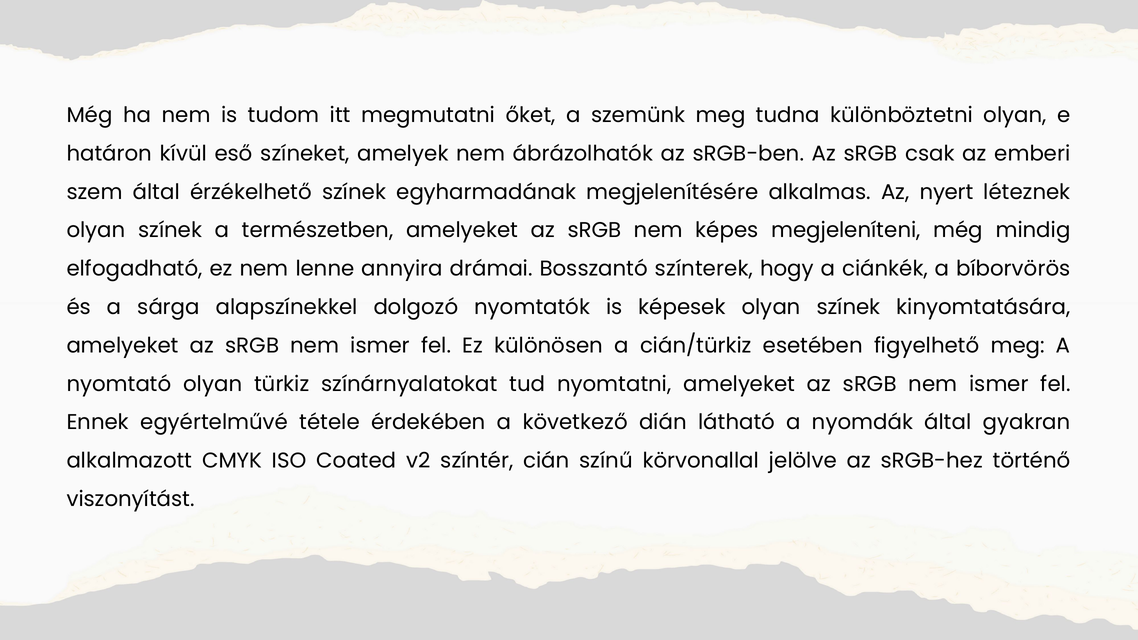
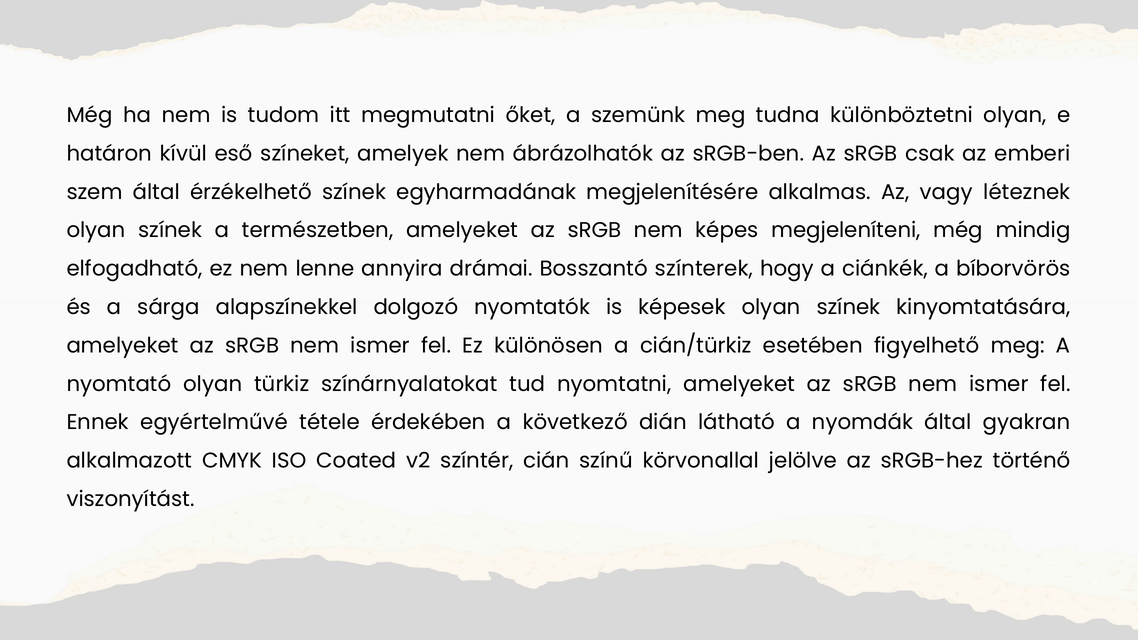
nyert: nyert -> vagy (946, 192)
